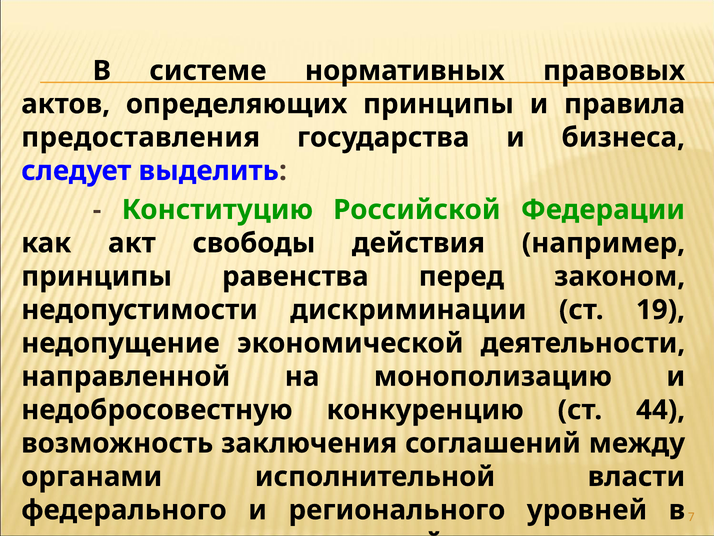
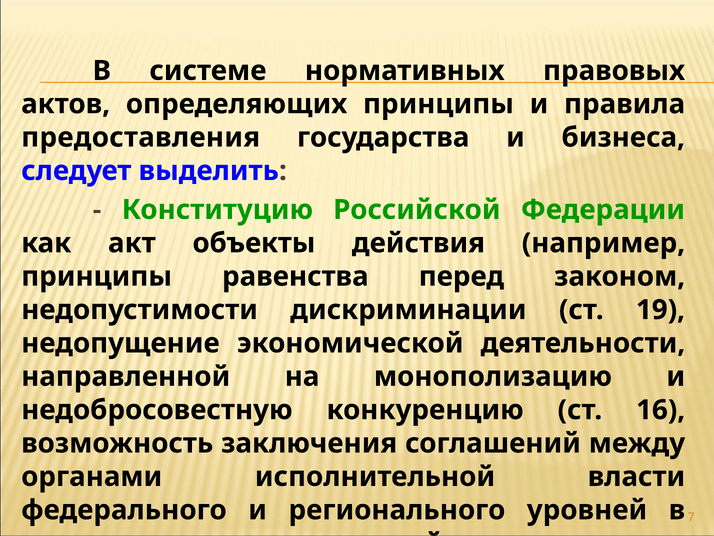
свободы: свободы -> объекты (254, 243)
44: 44 -> 16 (661, 410)
